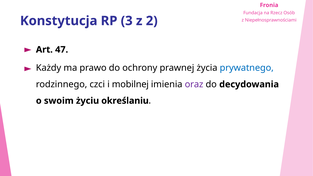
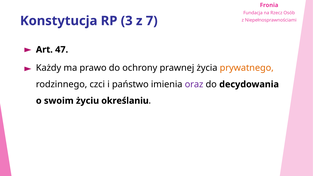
2: 2 -> 7 (152, 21)
prywatnego colour: blue -> orange (247, 68)
mobilnej: mobilnej -> państwo (130, 84)
